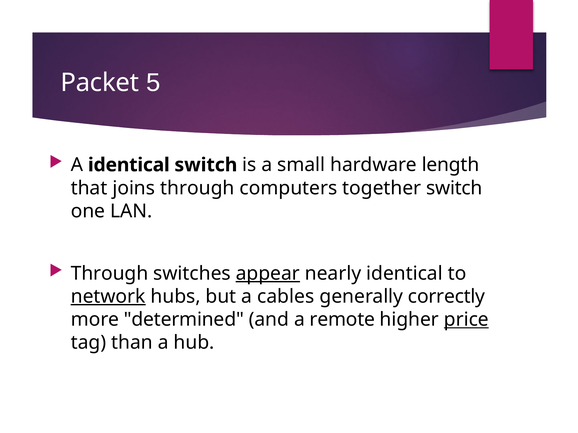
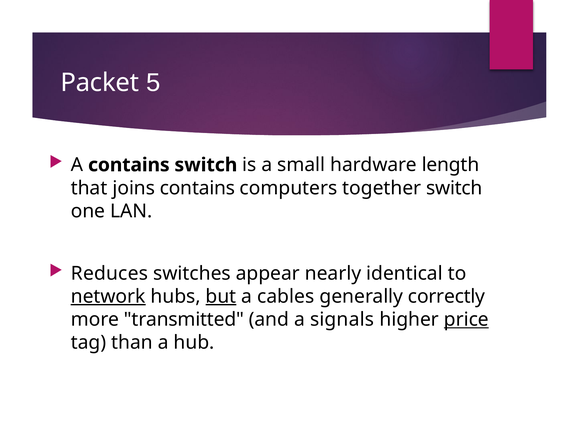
A identical: identical -> contains (129, 165)
joins through: through -> contains (197, 188)
Through: Through -> Reduces (109, 274)
appear underline: present -> none (268, 274)
but underline: none -> present (221, 297)
determined: determined -> transmitted (184, 320)
remote: remote -> signals (342, 320)
